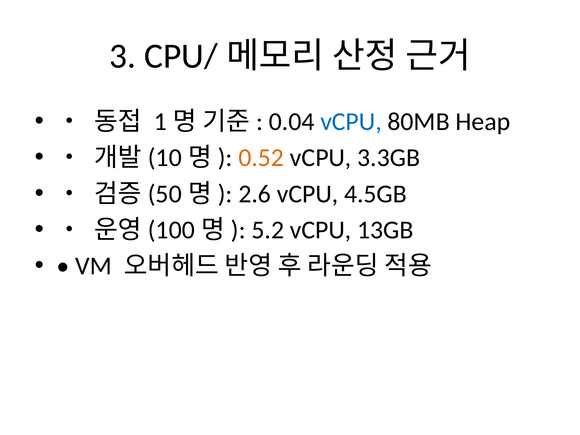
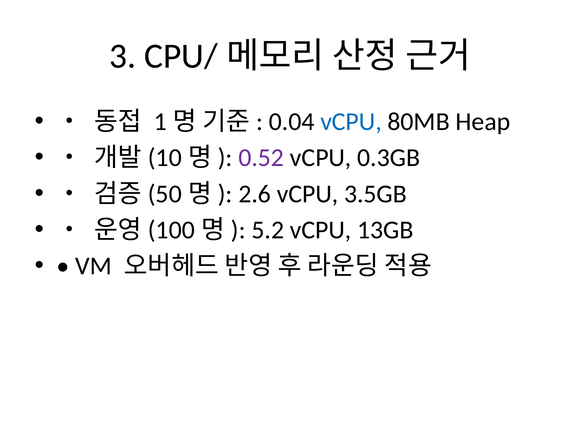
0.52 colour: orange -> purple (261, 158)
3.3GB: 3.3GB -> 0.3GB (389, 158)
4.5GB: 4.5GB -> 3.5GB (375, 194)
